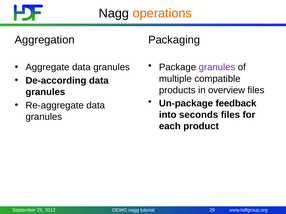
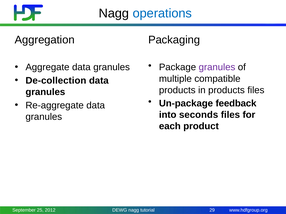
operations colour: orange -> blue (162, 13)
De-according: De-according -> De-collection (56, 81)
in overview: overview -> products (226, 90)
